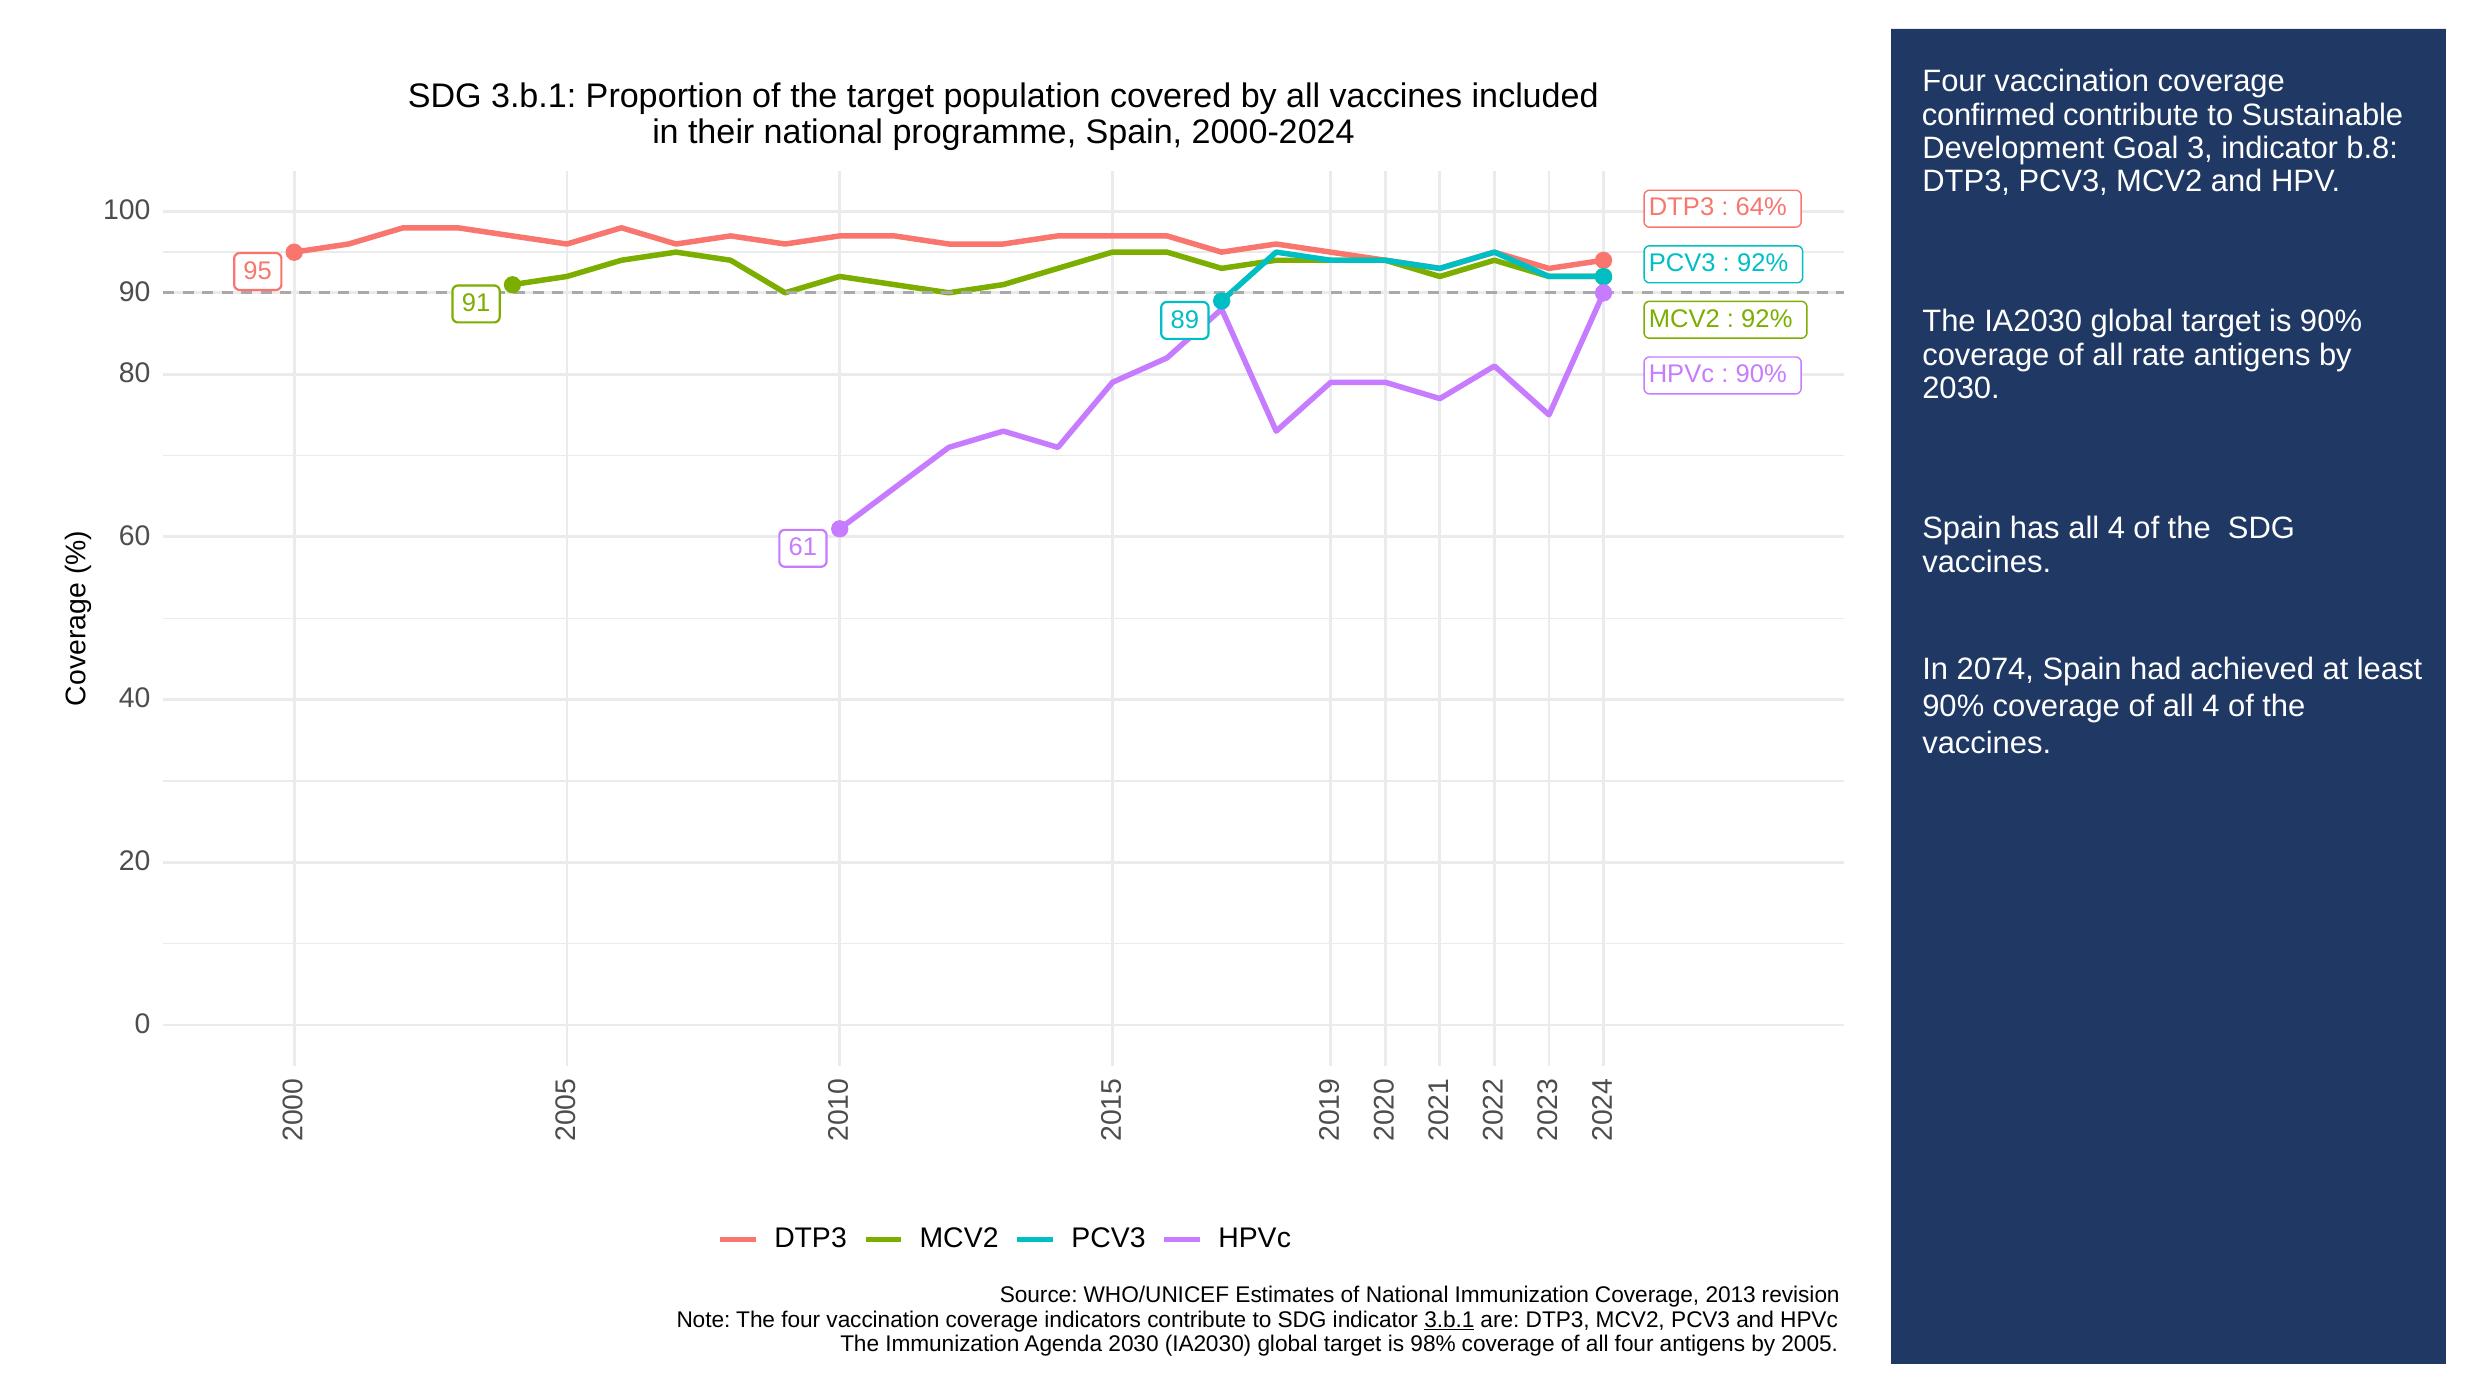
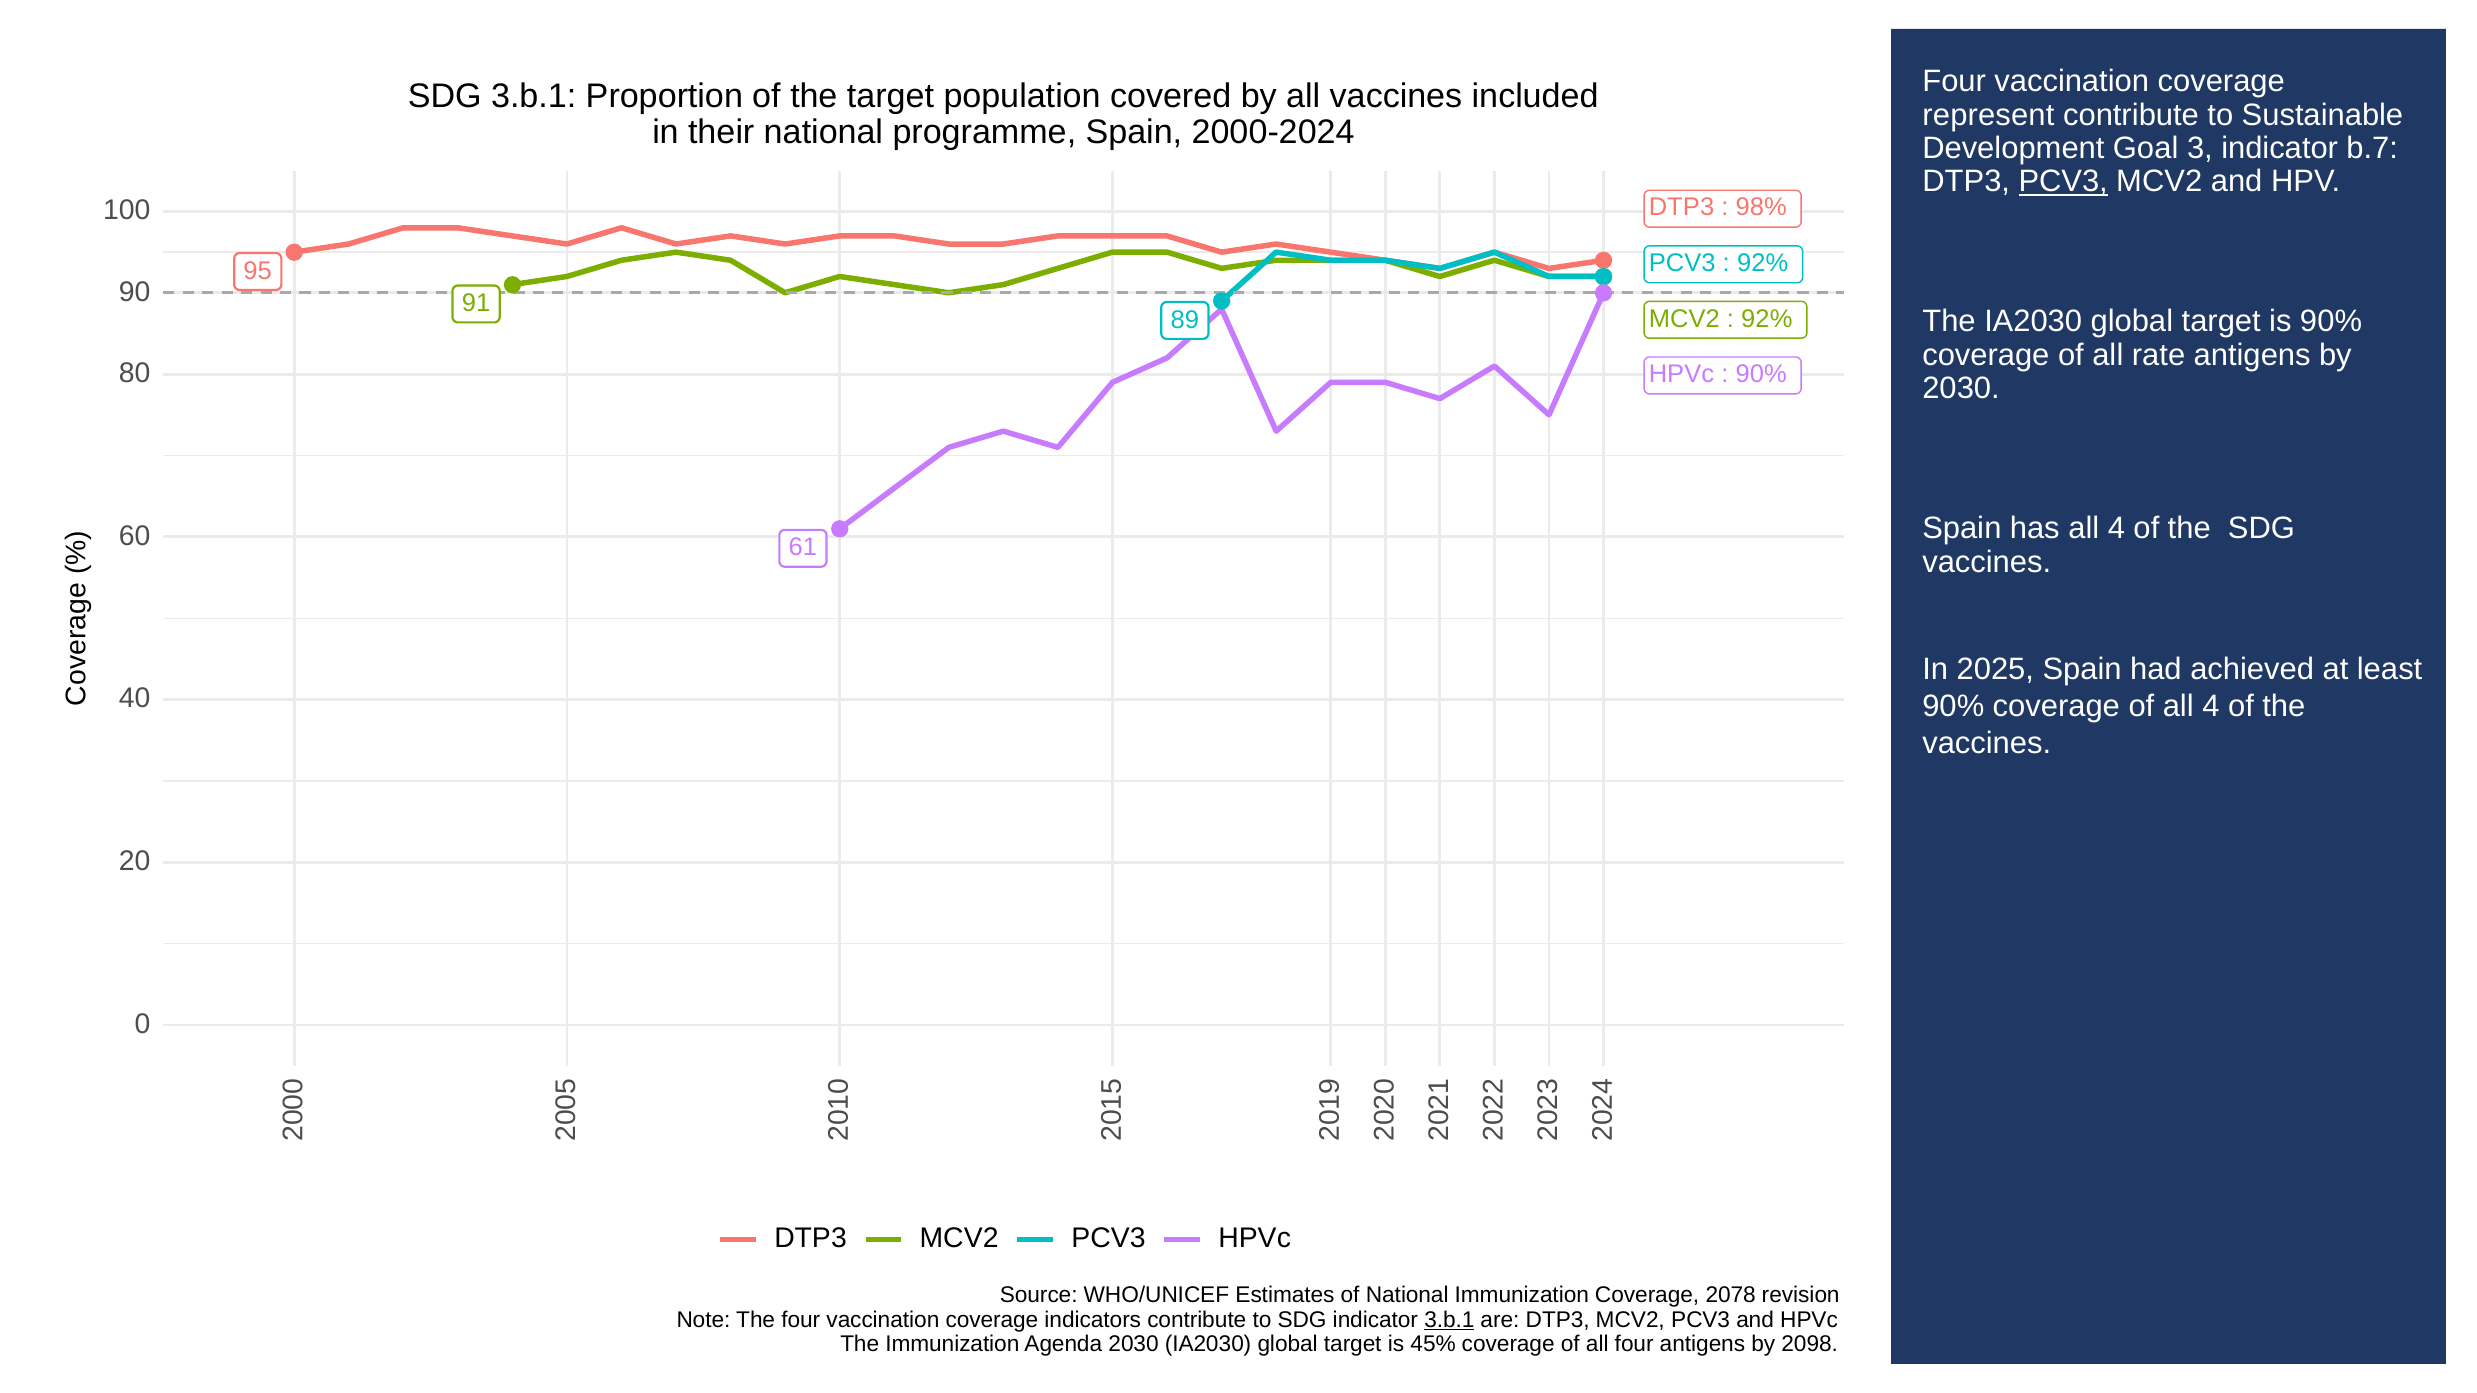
confirmed: confirmed -> represent (1988, 115)
b.8: b.8 -> b.7 (2372, 148)
PCV3 underline: none -> present (2063, 182)
64%: 64% -> 98% (1761, 208)
2074: 2074 -> 2025 (1995, 670)
2013: 2013 -> 2078 (1731, 1295)
98%: 98% -> 45% (1433, 1344)
2005: 2005 -> 2098 (1810, 1344)
